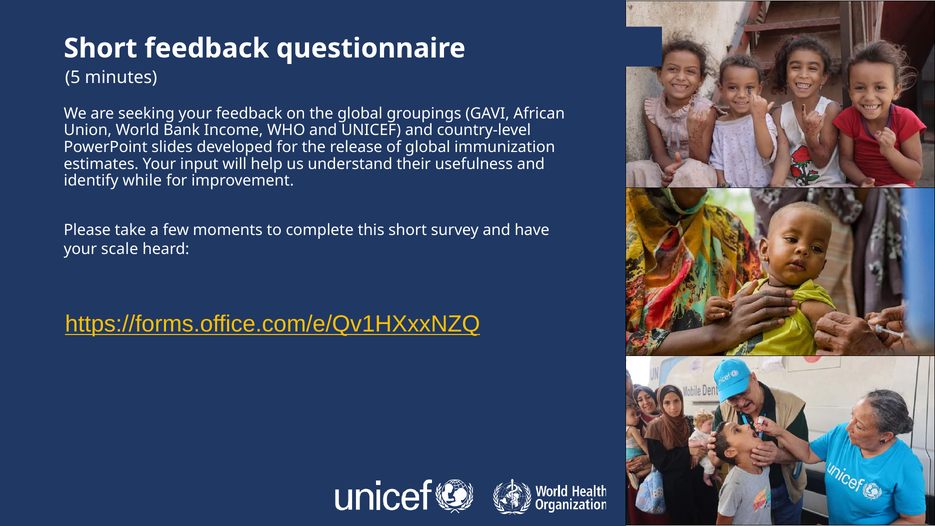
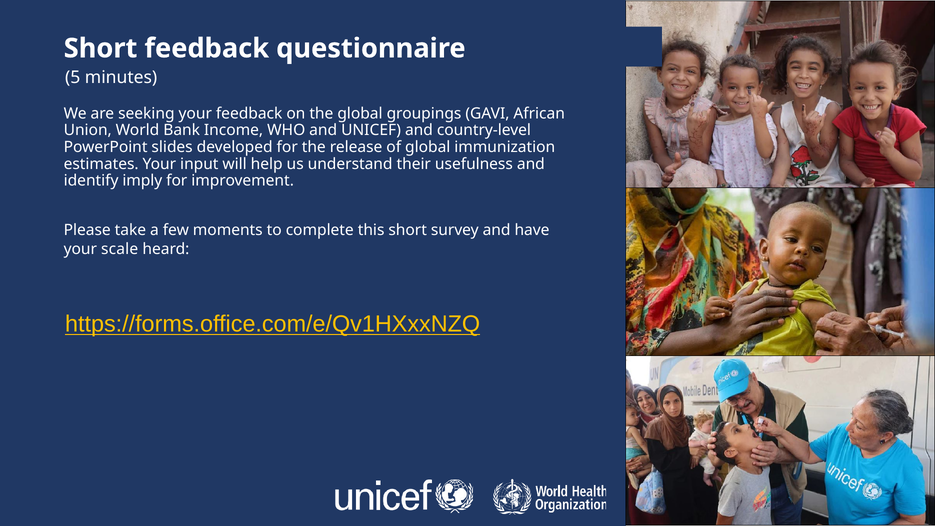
while: while -> imply (142, 181)
